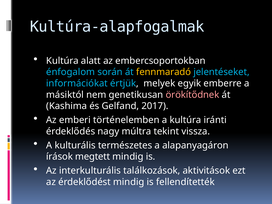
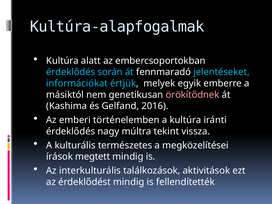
énfogalom: énfogalom -> érdeklődés (71, 72)
fennmaradó colour: yellow -> white (164, 72)
2017: 2017 -> 2016 (155, 106)
alapanyagáron: alapanyagáron -> megközelítései (195, 145)
